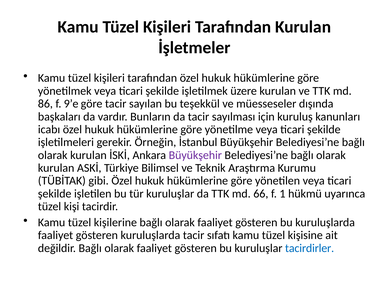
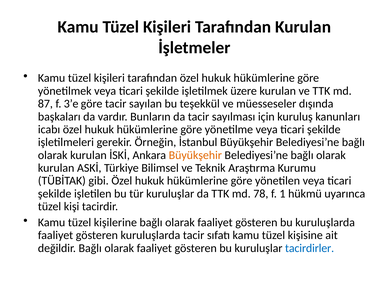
86: 86 -> 87 (45, 104)
9’e: 9’e -> 3’e (71, 104)
Büyükşehir colour: purple -> orange (195, 155)
66: 66 -> 78 (261, 193)
